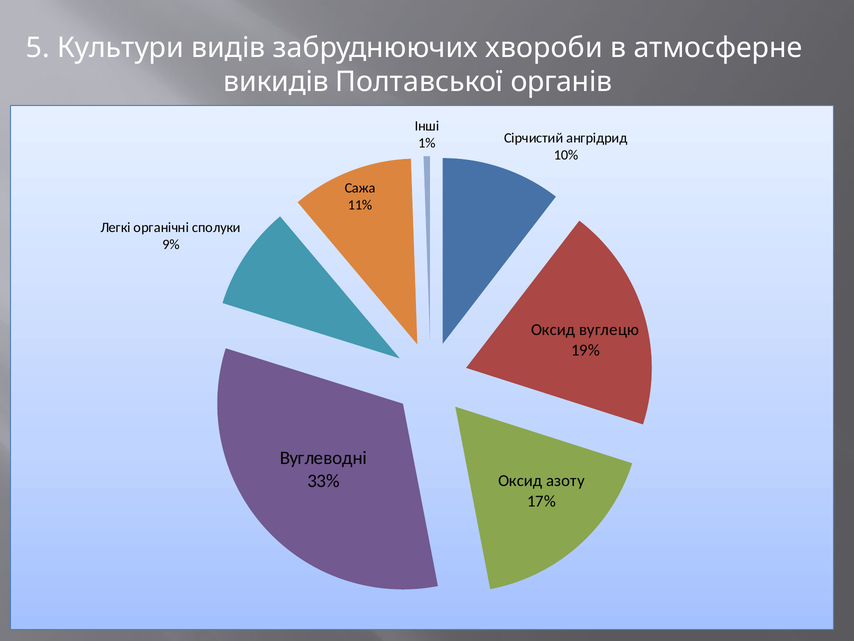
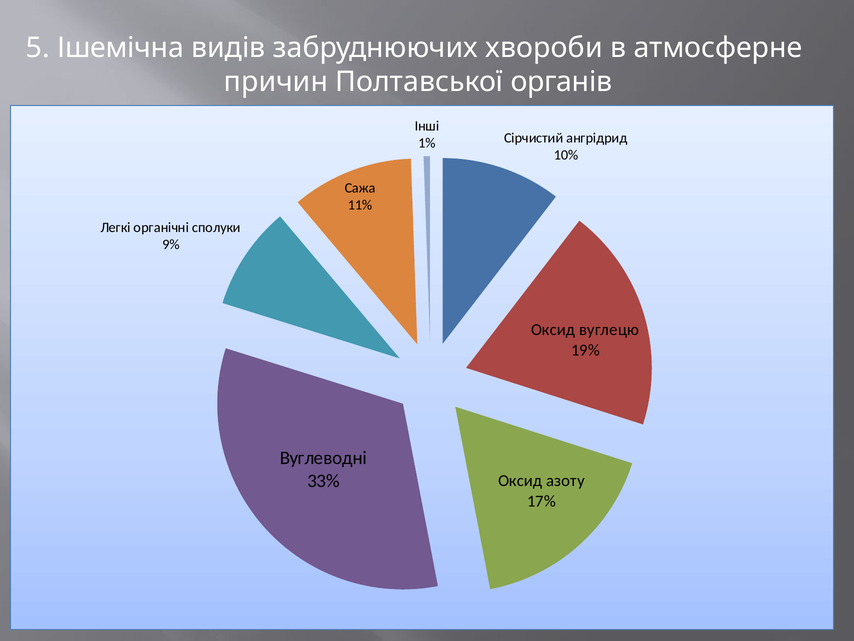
Культури: Культури -> Ішемічна (121, 48)
викидів: викидів -> причин (276, 82)
